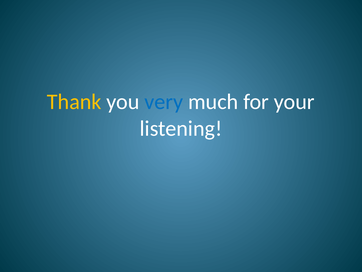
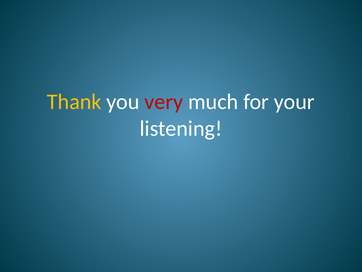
very colour: blue -> red (164, 102)
